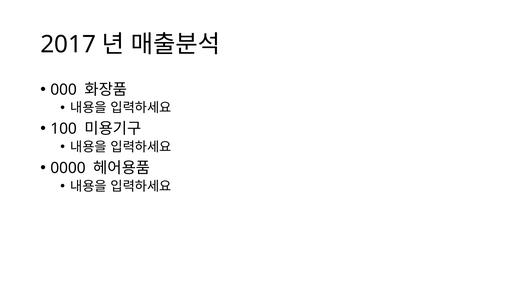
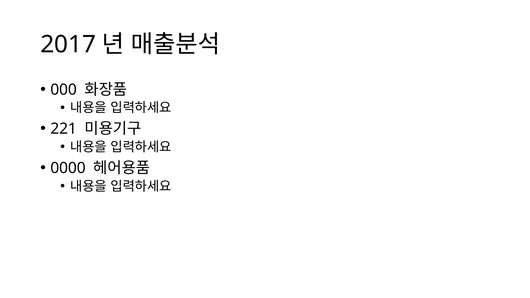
100: 100 -> 221 (64, 129)
